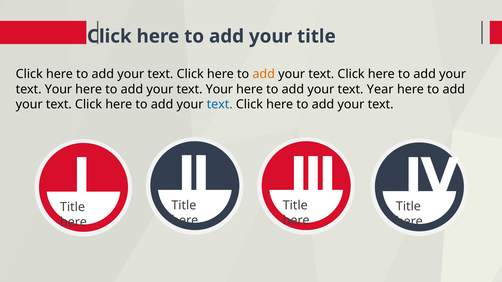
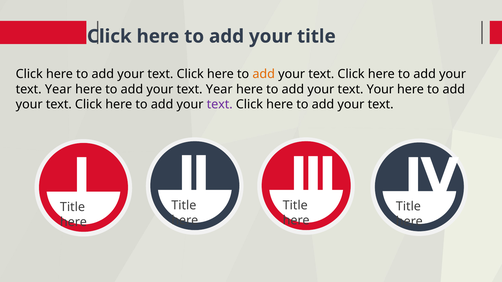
Your: Your -> Year (58, 89)
Your: Your -> Year (219, 89)
text Year: Year -> Your (380, 89)
text colour: blue -> purple (220, 104)
